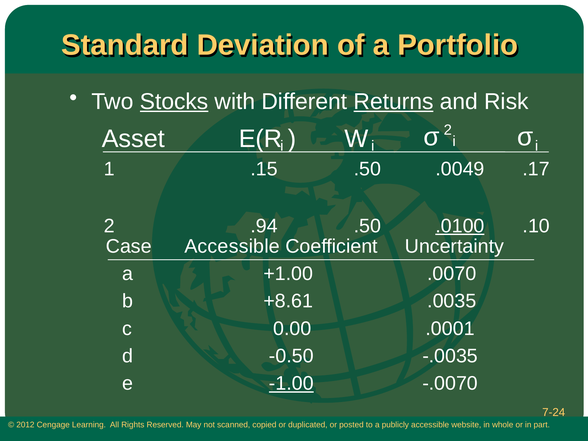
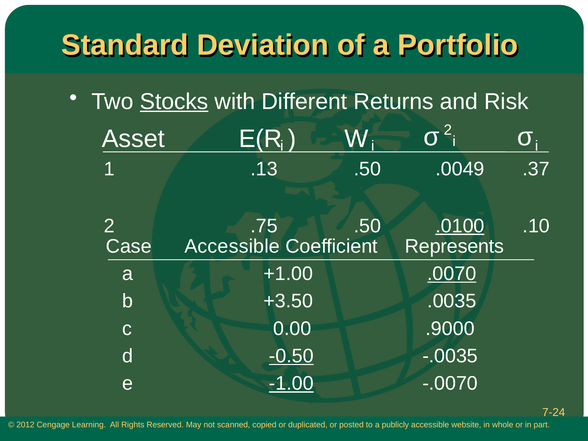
Returns underline: present -> none (394, 102)
.15: .15 -> .13 (264, 169)
.17: .17 -> .37 (536, 169)
.94: .94 -> .75 (264, 226)
Uncertainty: Uncertainty -> Represents (455, 246)
.0070 underline: none -> present (452, 274)
+8.61: +8.61 -> +3.50 (288, 301)
.0001: .0001 -> .9000 (450, 329)
-0.50 underline: none -> present (291, 356)
